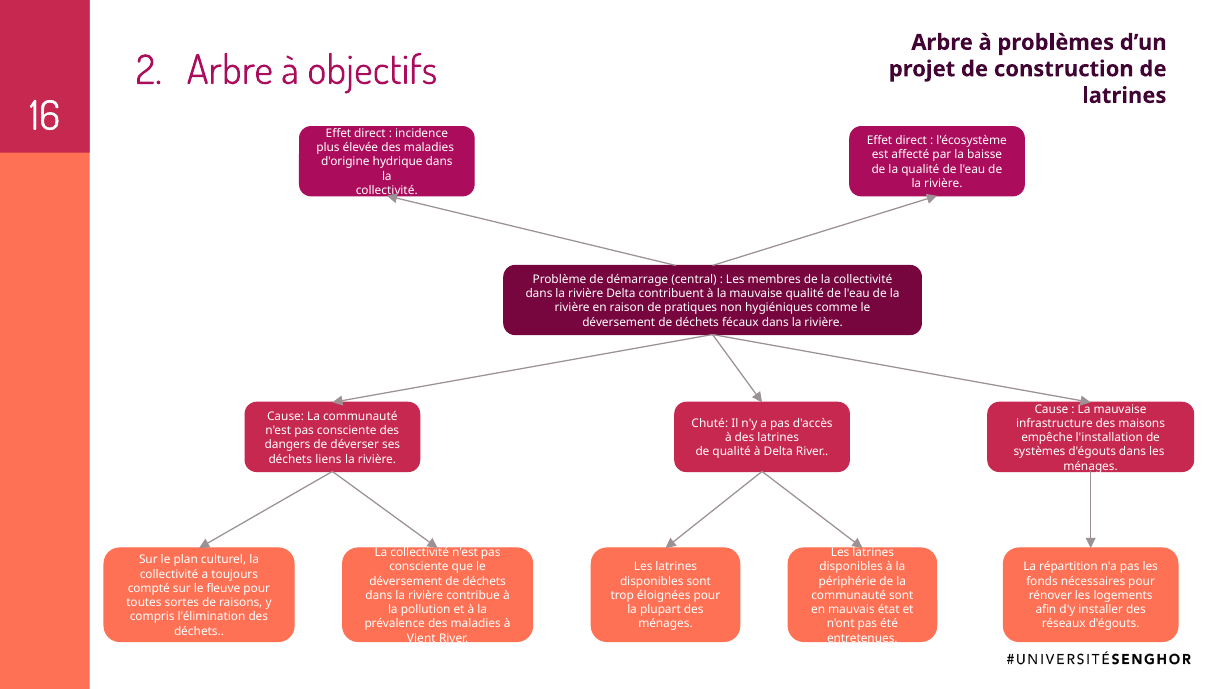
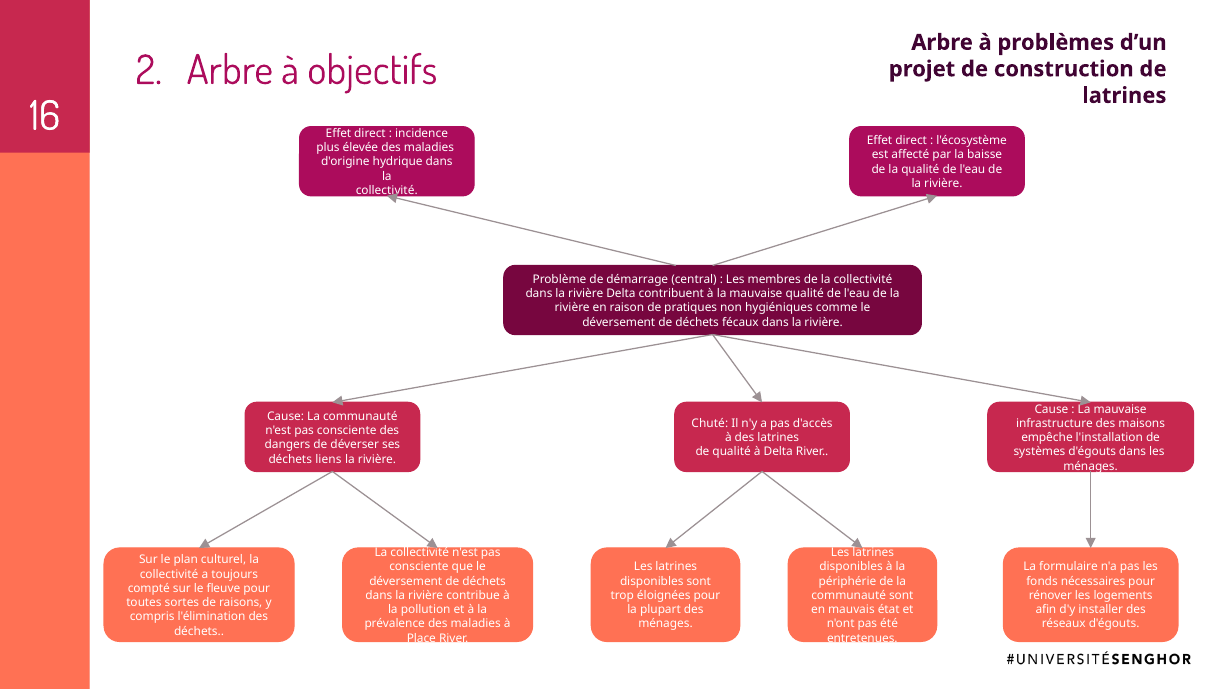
répartition: répartition -> formulaire (1068, 567)
Vient: Vient -> Place (421, 638)
